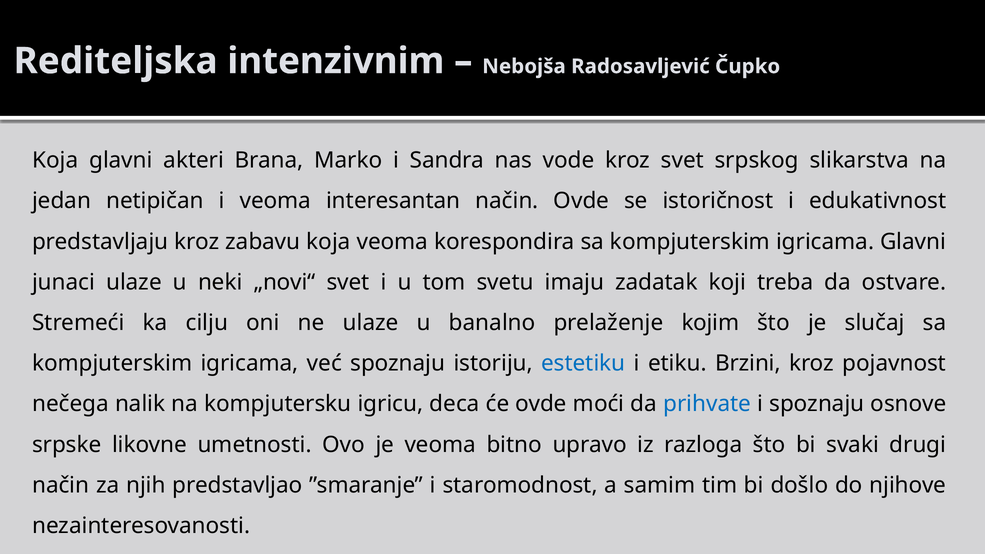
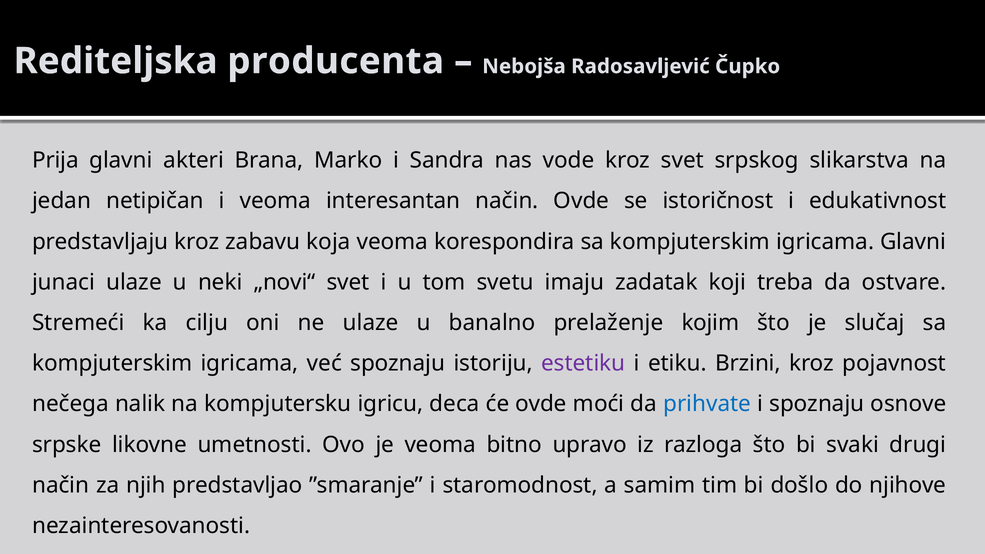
intenzivnim: intenzivnim -> producenta (336, 61)
Koja: Koja -> Prija (55, 160)
estetiku colour: blue -> purple (583, 363)
